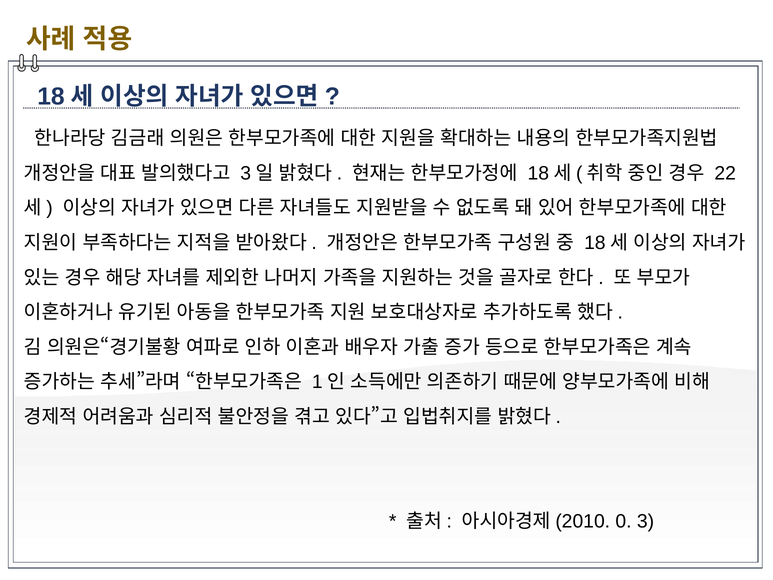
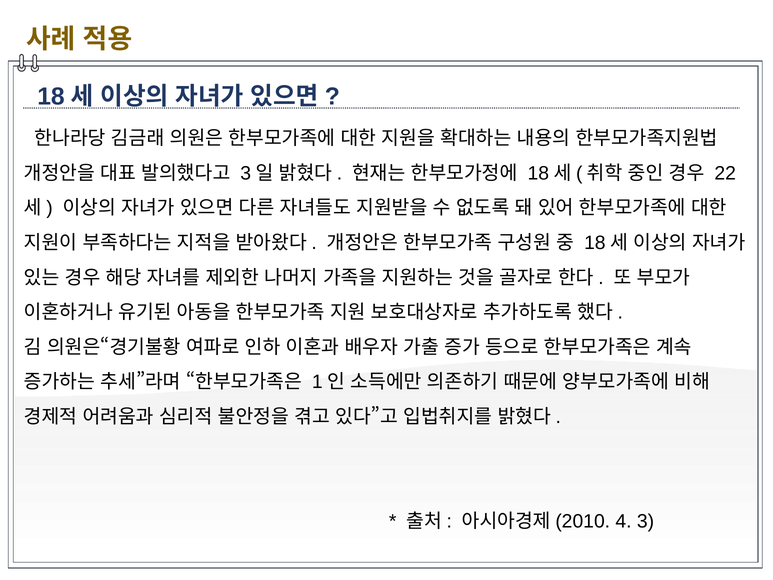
0: 0 -> 4 (623, 521)
